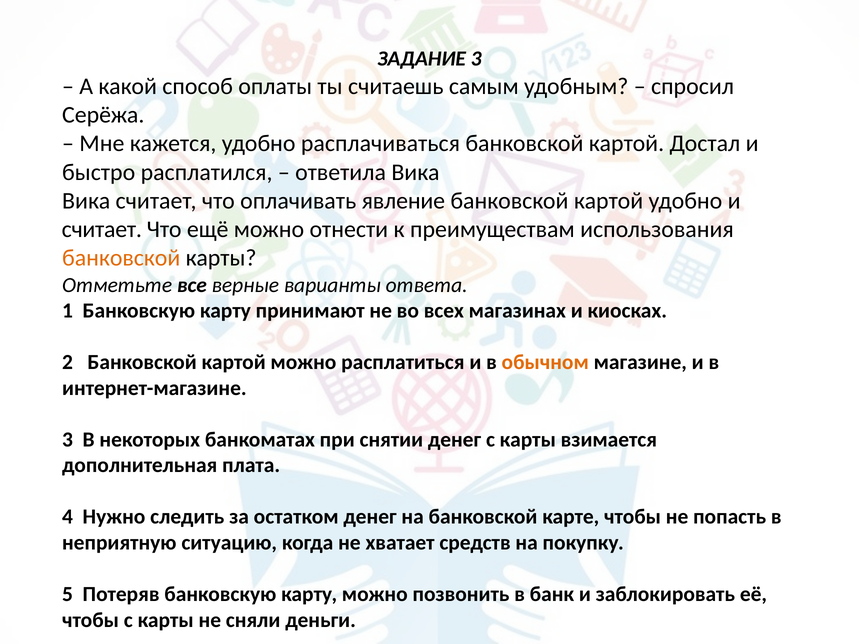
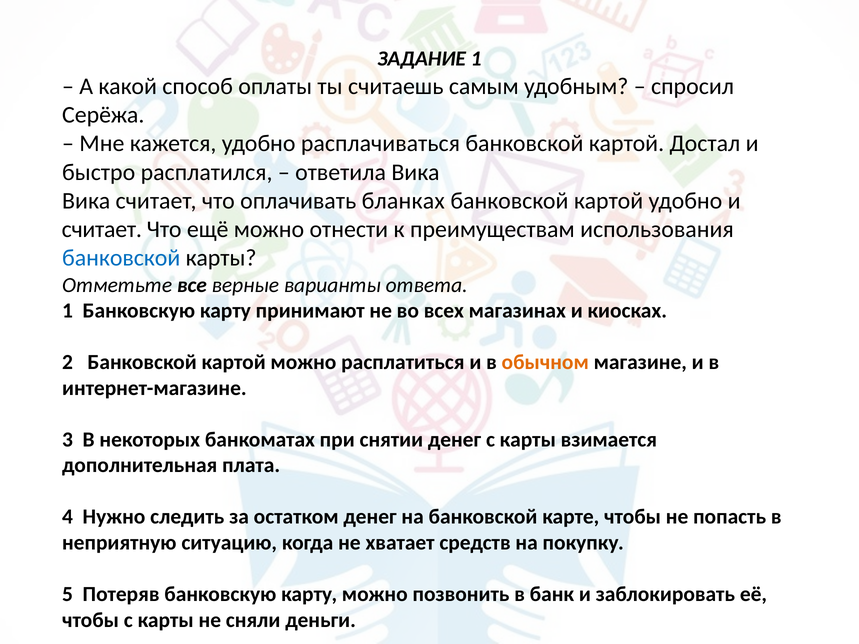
ЗАДАНИЕ 3: 3 -> 1 (476, 59)
явление: явление -> бланках (403, 201)
банковской colour: orange -> blue (121, 258)
